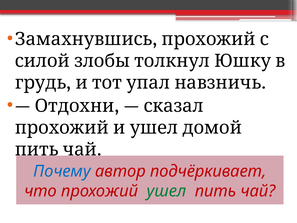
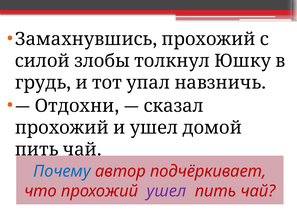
ушел colour: green -> purple (166, 191)
